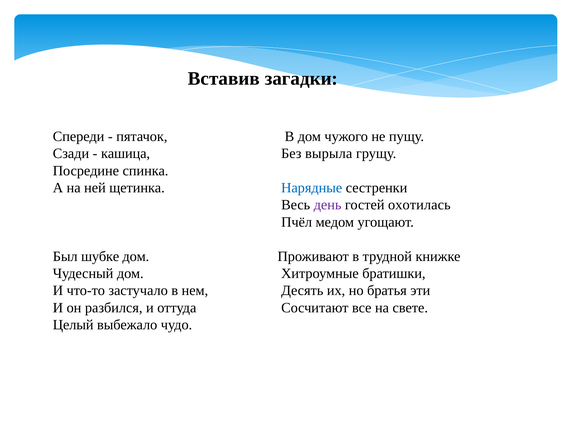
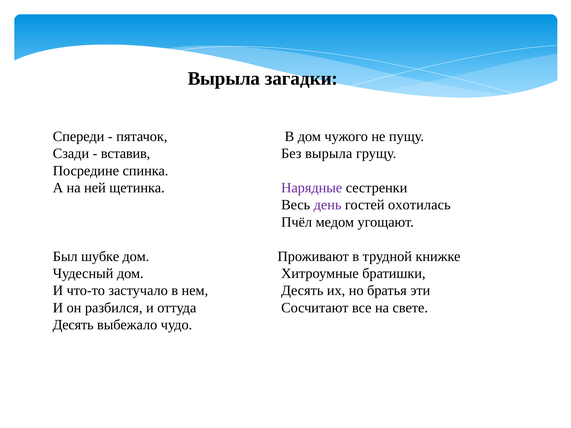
Вставив: Вставив -> Вырыла (224, 79)
кашица: кашица -> вставив (126, 154)
Нарядные colour: blue -> purple (312, 188)
Целый: Целый -> Десять (73, 325)
